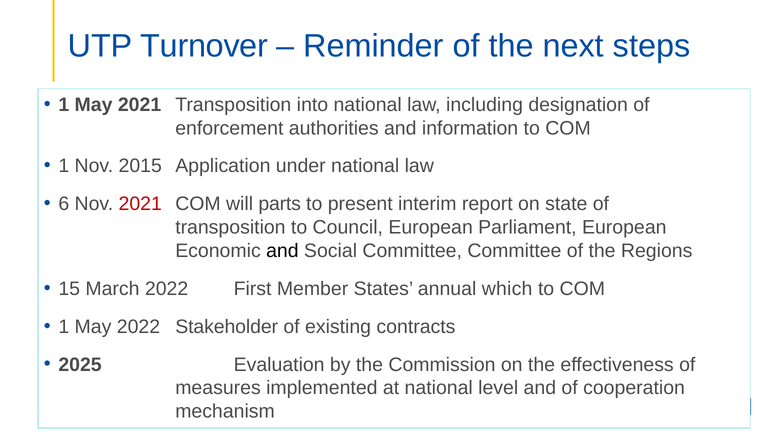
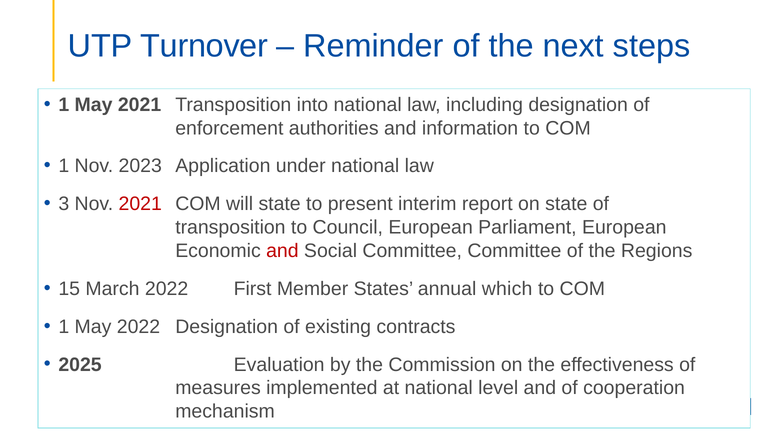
2015: 2015 -> 2023 (140, 166)
6: 6 -> 3 (64, 204)
will parts: parts -> state (280, 204)
and colour: black -> red (282, 251)
2022 Stakeholder: Stakeholder -> Designation (227, 327)
